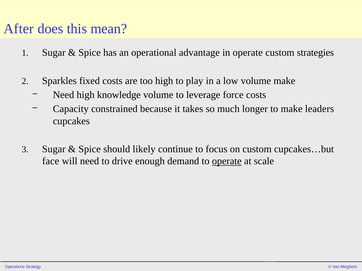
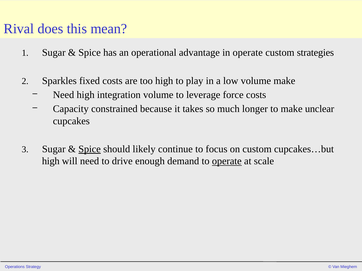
After: After -> Rival (19, 29)
knowledge: knowledge -> integration (119, 95)
leaders: leaders -> unclear (320, 109)
Spice underline: none -> present (90, 149)
face: face -> high (51, 161)
